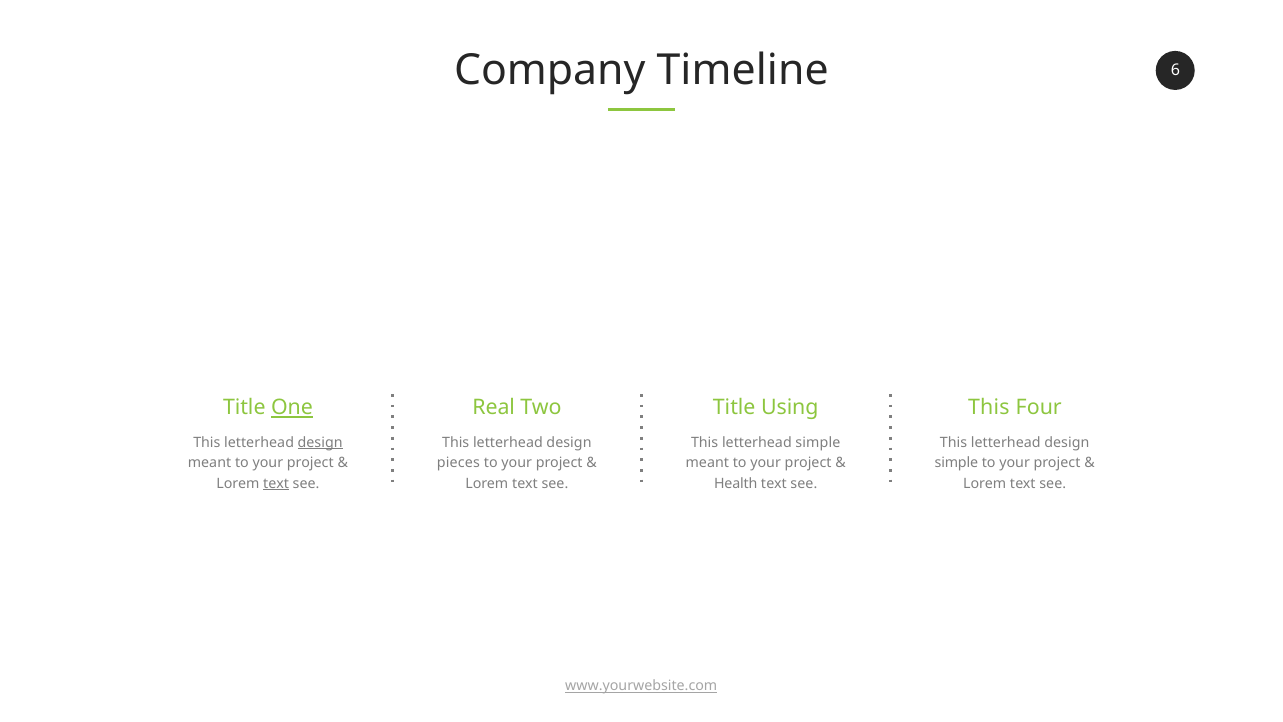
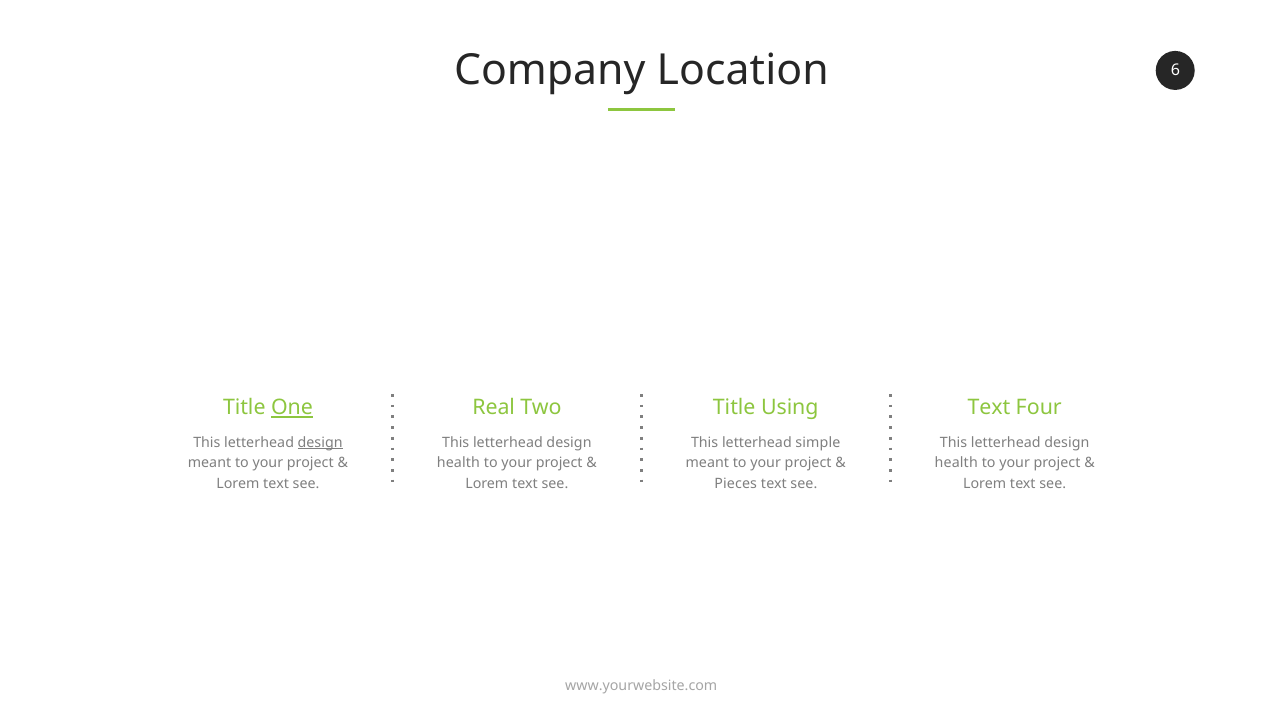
Timeline: Timeline -> Location (743, 70)
This: This -> Text (989, 408)
pieces: pieces -> health (458, 463)
simple: simple -> health (956, 463)
text underline: present -> none (276, 483)
Health: Health -> Pieces (736, 483)
www.yourwebsite.com underline: present -> none (641, 686)
